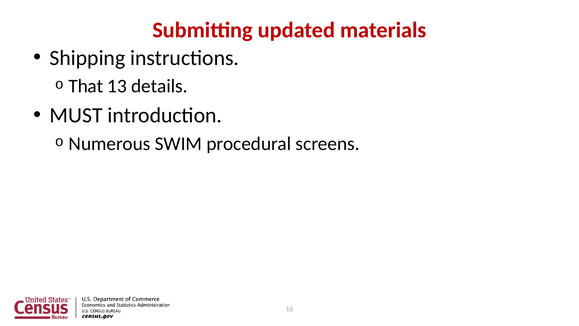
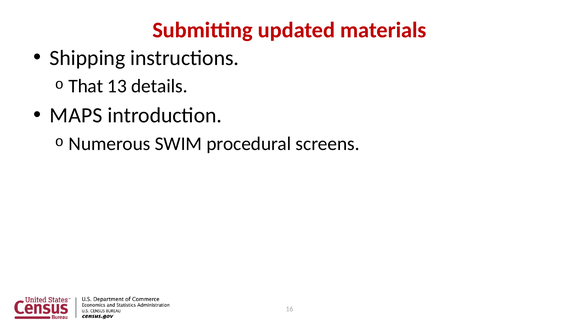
MUST: MUST -> MAPS (76, 115)
